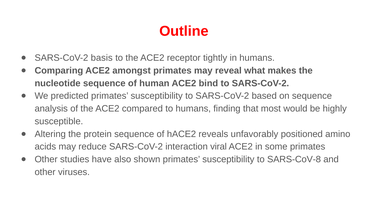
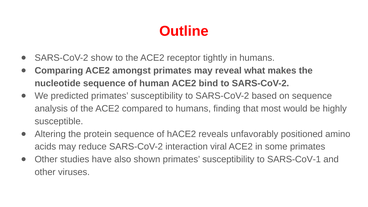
basis: basis -> show (102, 58)
SARS-CoV-8: SARS-CoV-8 -> SARS-CoV-1 (294, 159)
